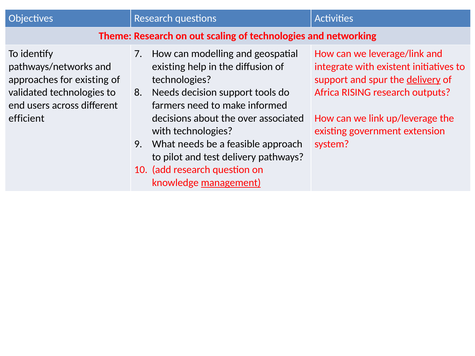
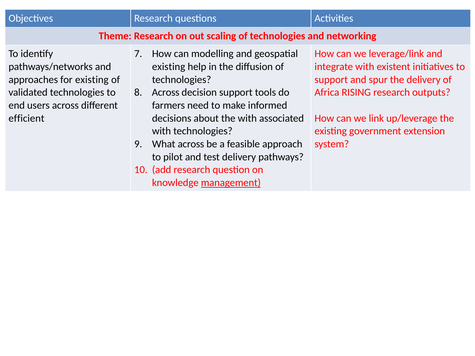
delivery underline: present -> none (424, 80)
Needs: Needs -> Across (166, 93)
the over: over -> with (247, 118)
What needs: needs -> across (191, 144)
